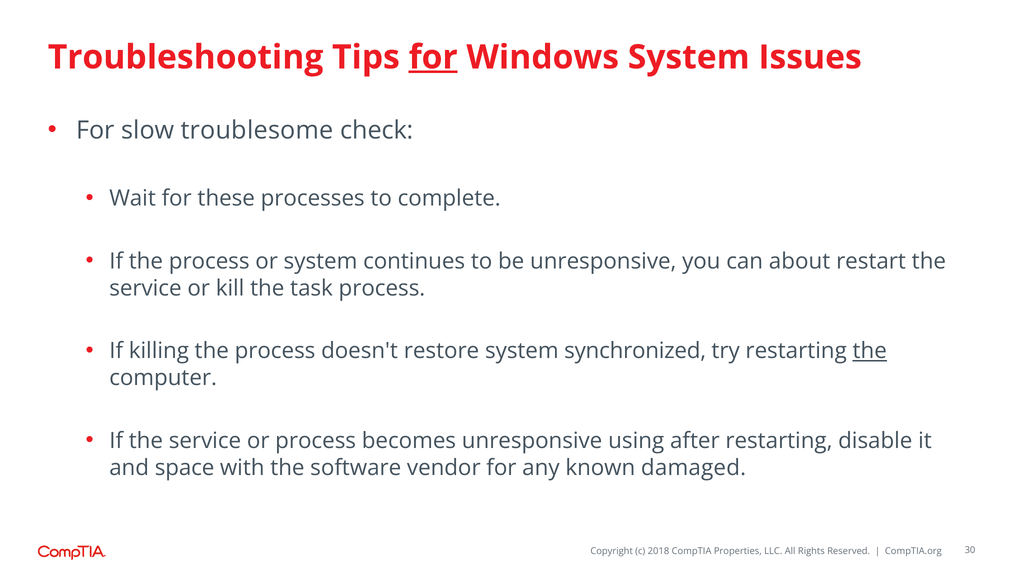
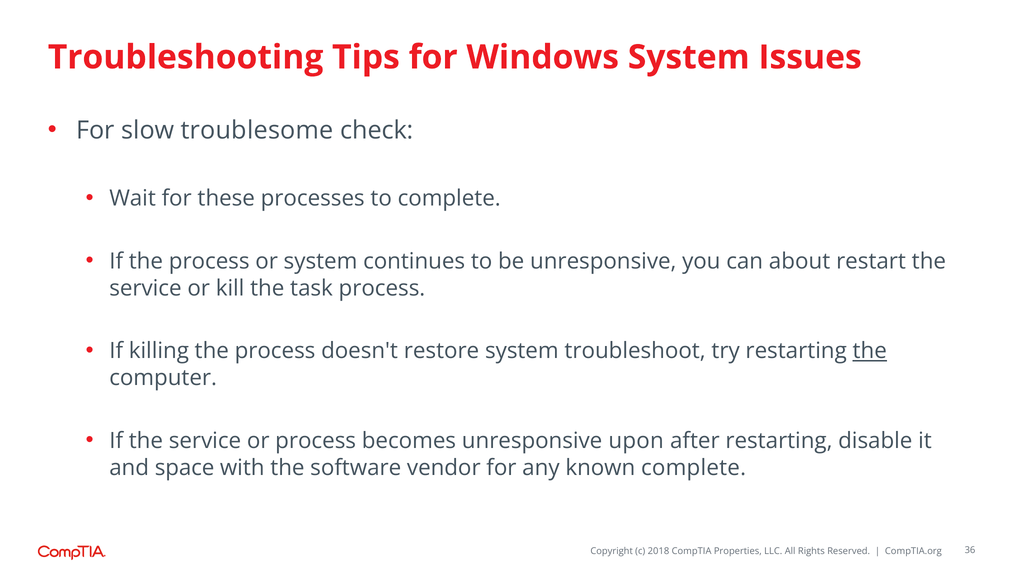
for underline: present -> none (433, 57)
synchronized: synchronized -> troubleshoot (635, 351)
using: using -> upon (636, 440)
known damaged: damaged -> complete (694, 467)
30: 30 -> 36 (970, 550)
